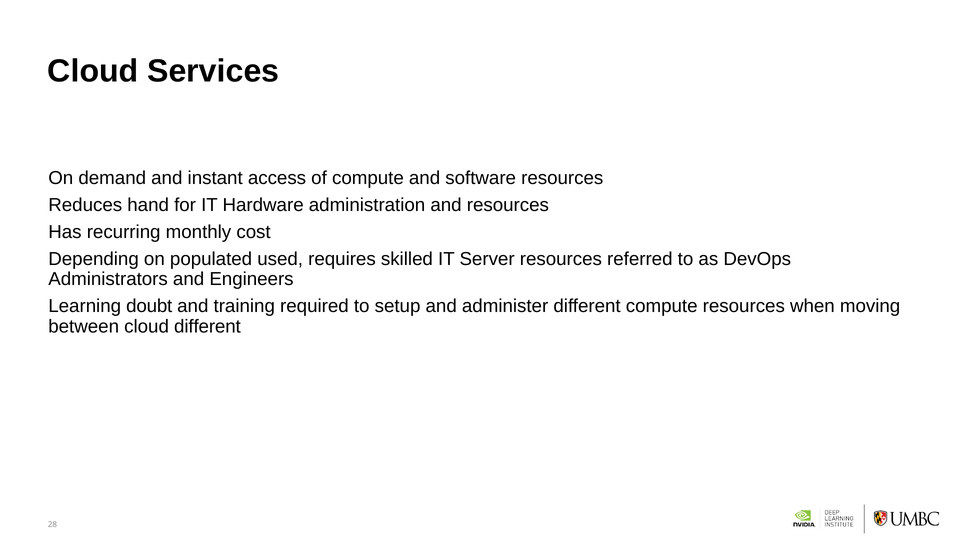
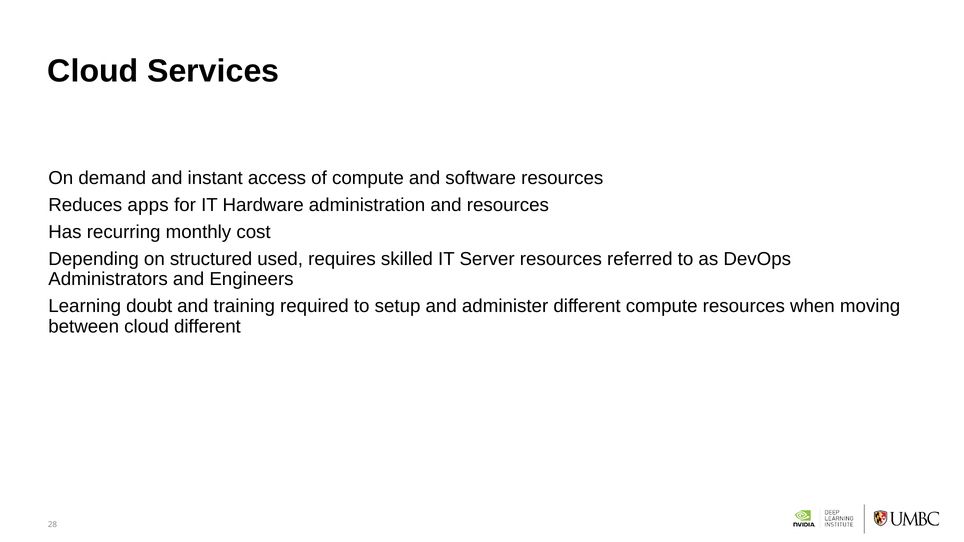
hand: hand -> apps (148, 205)
populated: populated -> structured (211, 259)
